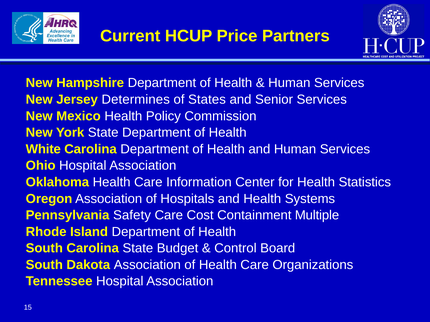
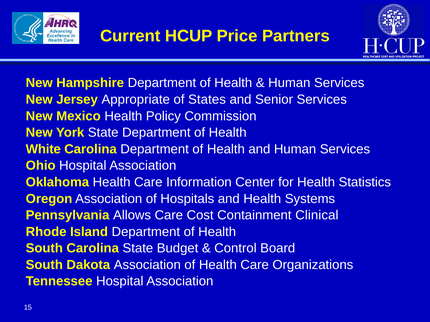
Determines: Determines -> Appropriate (136, 100)
Safety: Safety -> Allows (132, 216)
Multiple: Multiple -> Clinical (317, 216)
